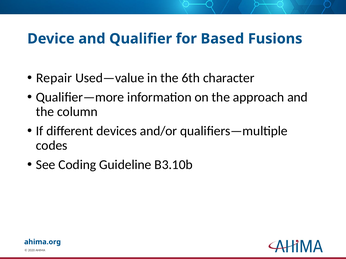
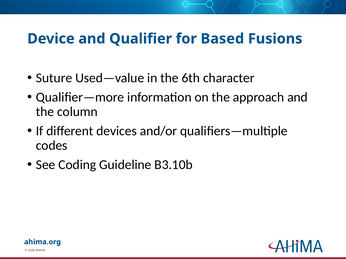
Repair: Repair -> Suture (54, 78)
